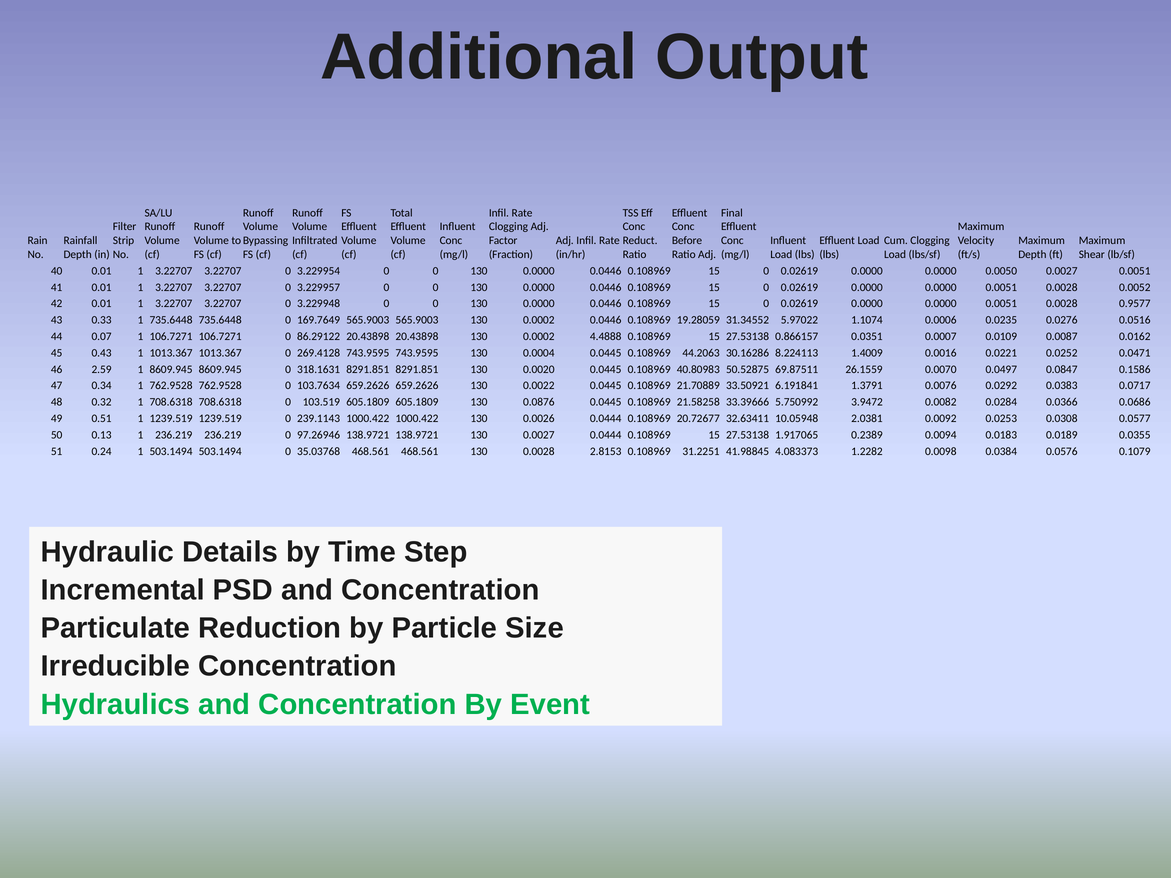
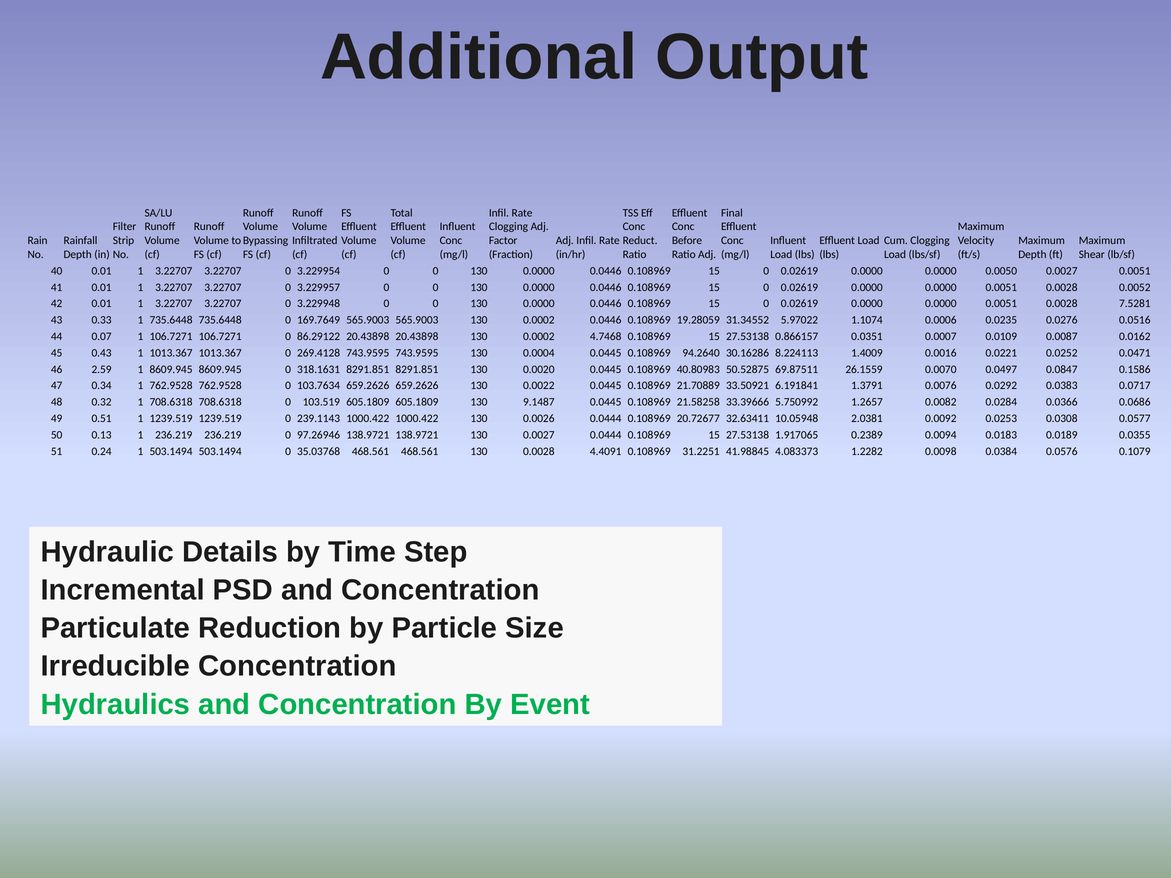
0.9577: 0.9577 -> 7.5281 (1135, 304)
4.4888: 4.4888 -> 4.7468 (606, 337)
44.2063: 44.2063 -> 94.2640 (701, 353)
0.0876: 0.0876 -> 9.1487 (539, 402)
3.9472: 3.9472 -> 1.2657 (867, 402)
2.8153: 2.8153 -> 4.4091 (606, 451)
